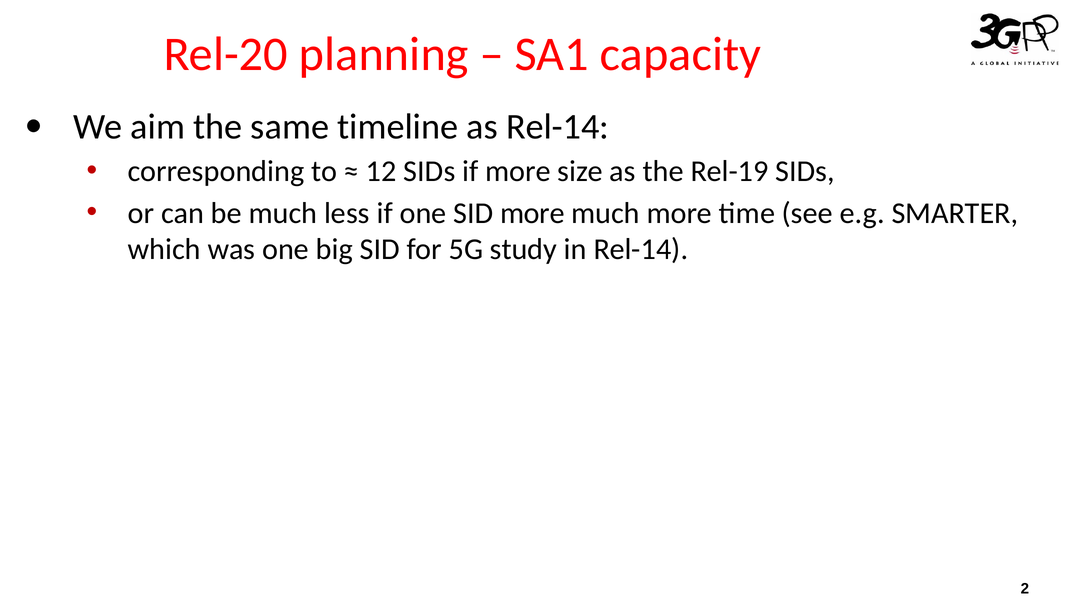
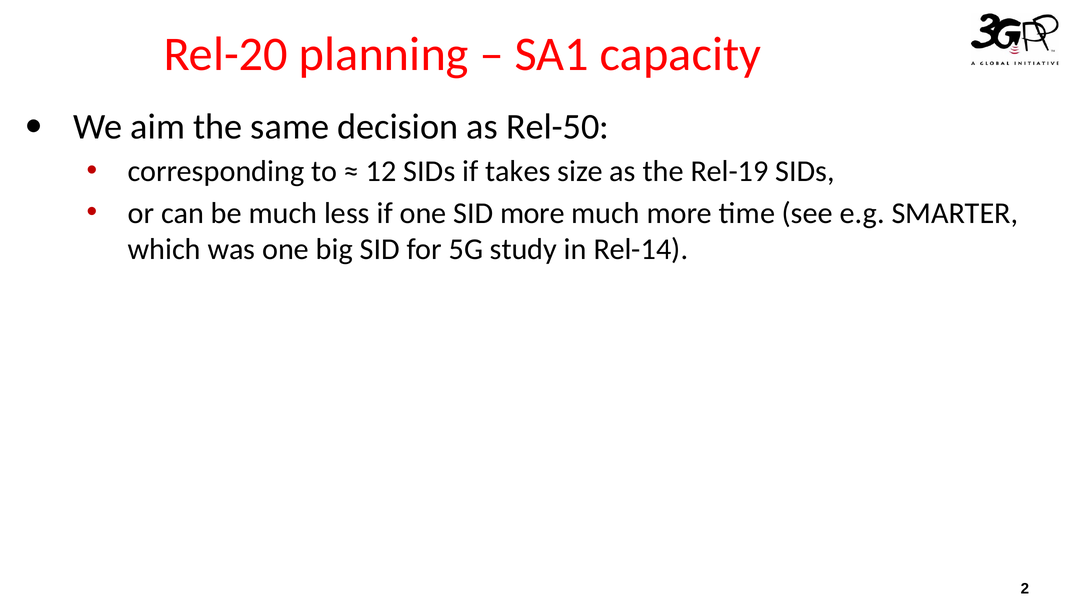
timeline: timeline -> decision (398, 127)
as Rel-14: Rel-14 -> Rel-50 (558, 127)
if more: more -> takes (518, 171)
